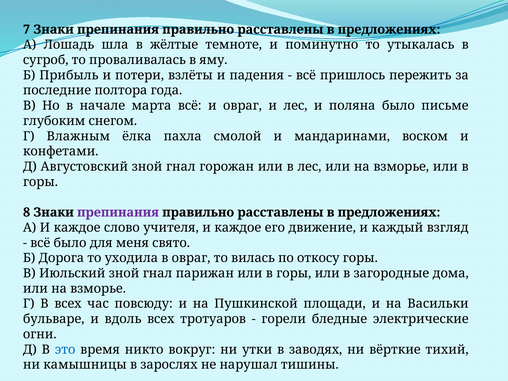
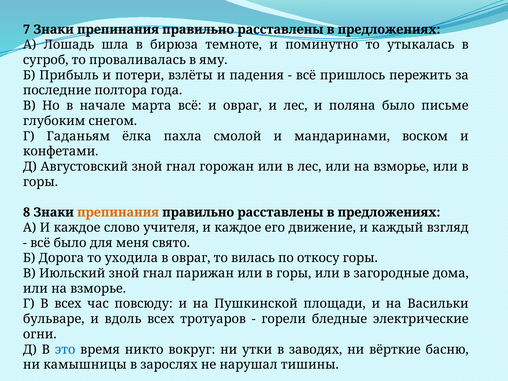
жёлтые: жёлтые -> бирюза (174, 45)
Влажным: Влажным -> Гаданьям (78, 136)
препинания colour: purple -> orange (118, 212)
тихий: тихий -> басню (447, 350)
